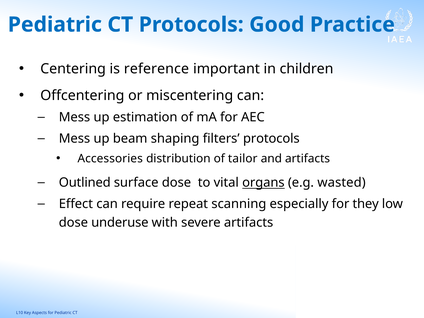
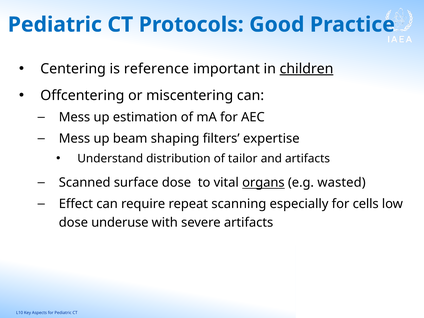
children underline: none -> present (307, 69)
filters protocols: protocols -> expertise (271, 139)
Accessories: Accessories -> Understand (110, 159)
Outlined: Outlined -> Scanned (85, 183)
they: they -> cells (366, 204)
